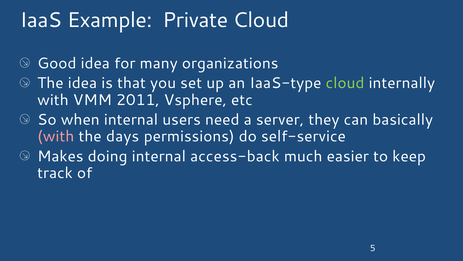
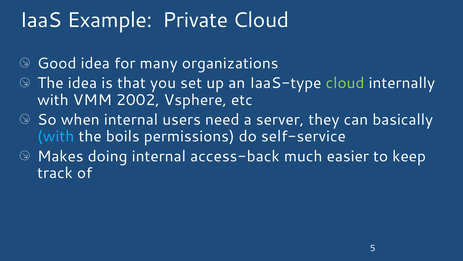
2011: 2011 -> 2002 (138, 100)
with colour: pink -> light blue (56, 136)
days: days -> boils (123, 136)
